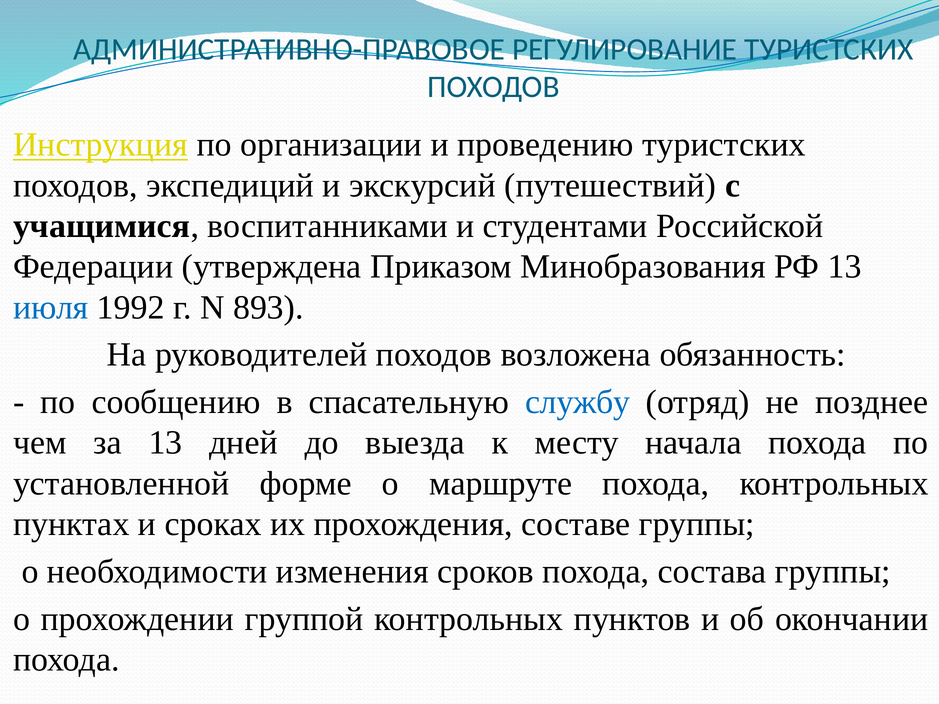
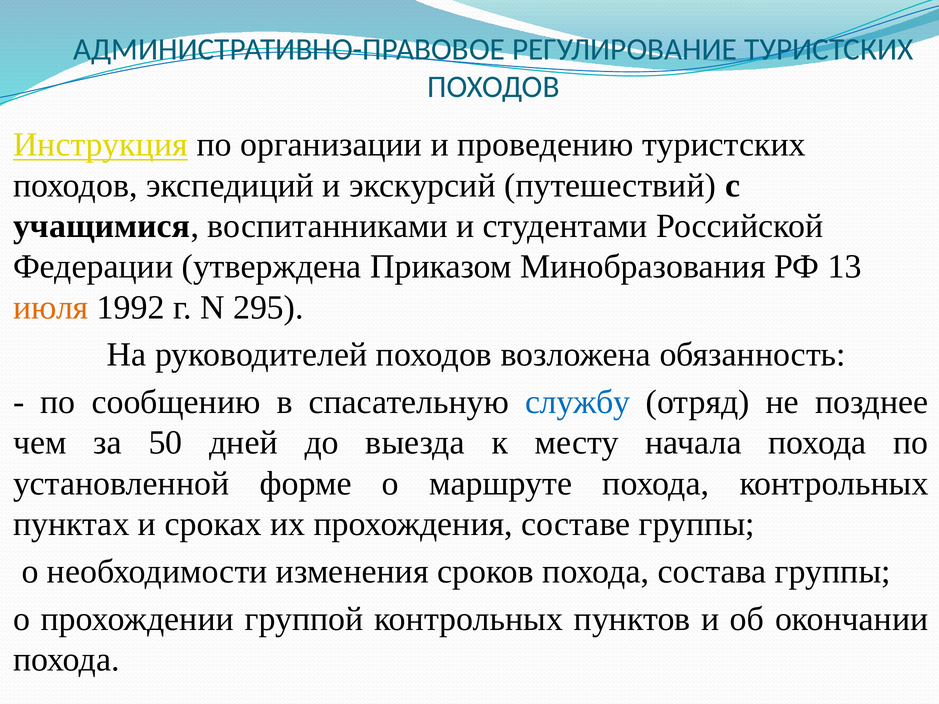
июля colour: blue -> orange (51, 307)
893: 893 -> 295 (268, 307)
за 13: 13 -> 50 (165, 443)
